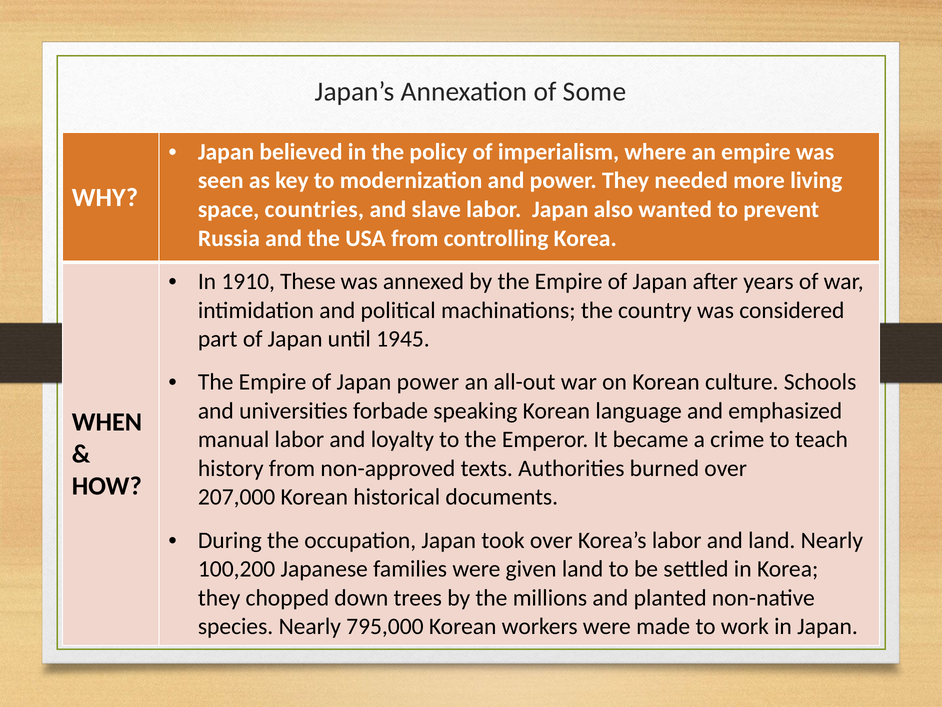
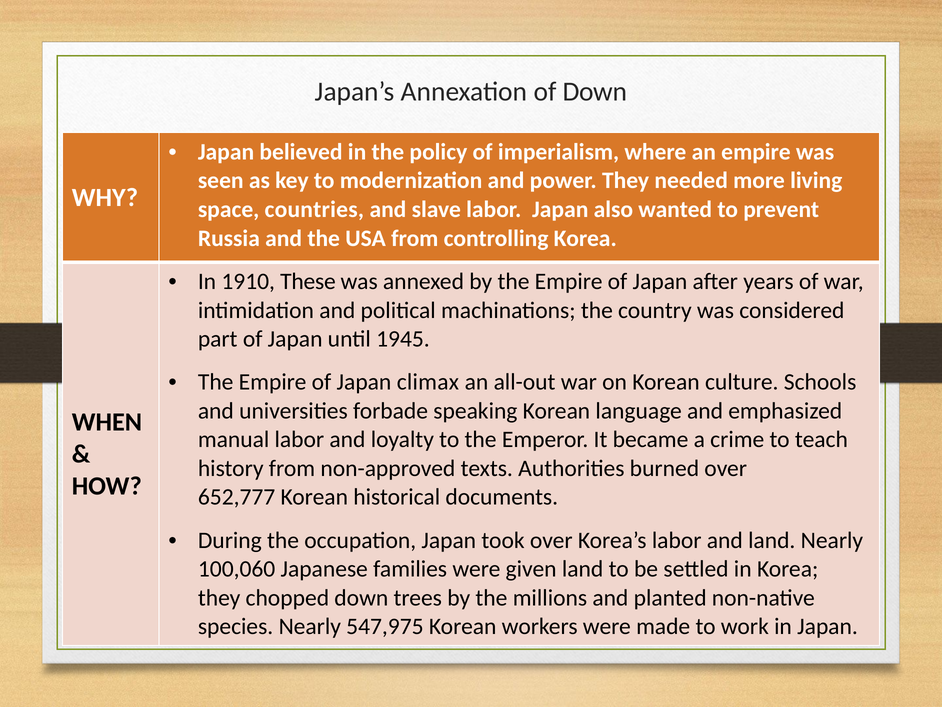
of Some: Some -> Down (595, 92)
Japan power: power -> climax (428, 382)
207,000: 207,000 -> 652,777 (237, 497)
100,200: 100,200 -> 100,060 (237, 569)
795,000: 795,000 -> 547,975 (385, 626)
